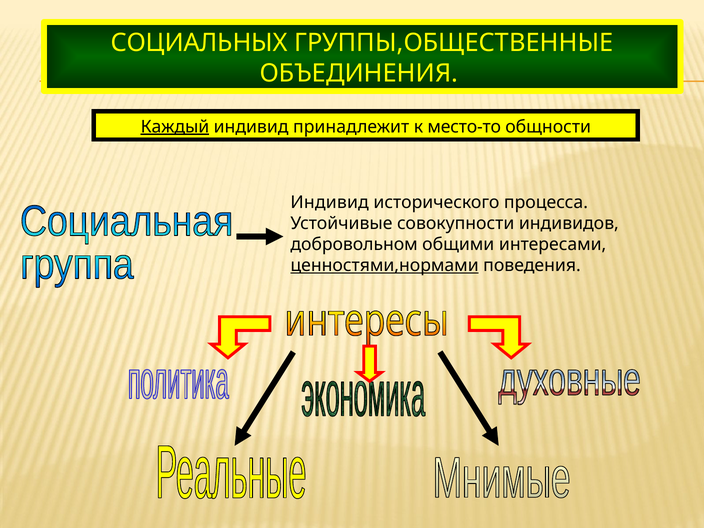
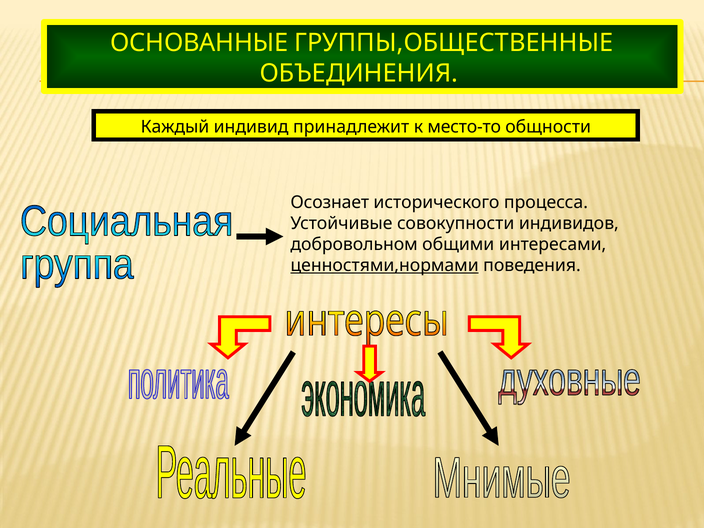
СОЦИАЛЬНЫХ: СОЦИАЛЬНЫХ -> ОСНОВАННЫЕ (199, 43)
Каждый underline: present -> none (175, 127)
Индивид: Индивид -> Осознает (330, 202)
